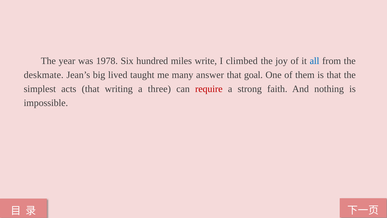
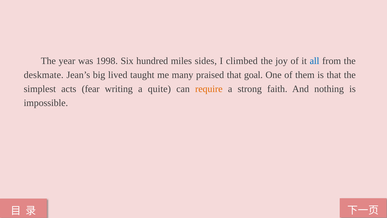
1978: 1978 -> 1998 (107, 61)
write: write -> sides (206, 61)
answer: answer -> praised (210, 75)
acts that: that -> fear (91, 89)
three: three -> quite (159, 89)
require colour: red -> orange (209, 89)
